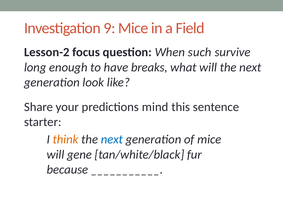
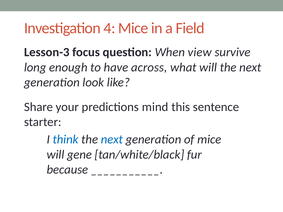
9: 9 -> 4 (109, 28)
Lesson-2: Lesson-2 -> Lesson-3 (47, 52)
such: such -> view (200, 52)
breaks: breaks -> across (149, 67)
think colour: orange -> blue (66, 140)
